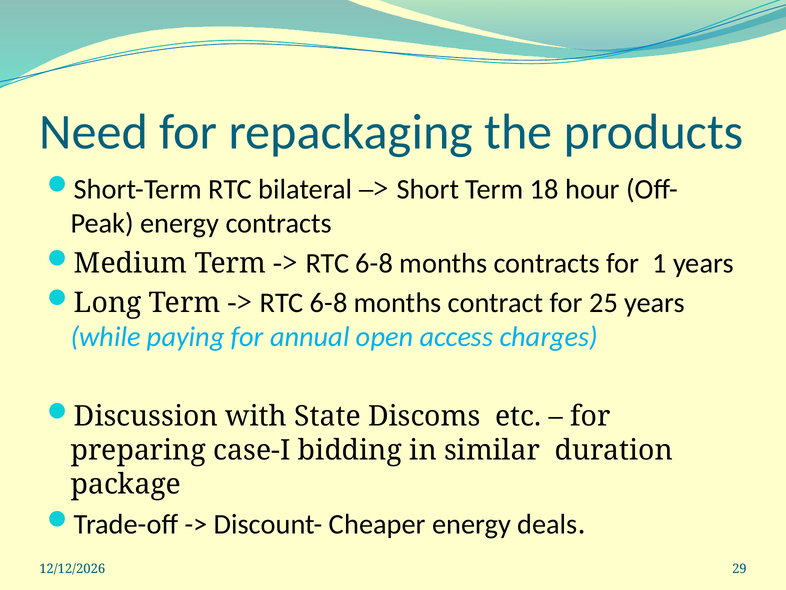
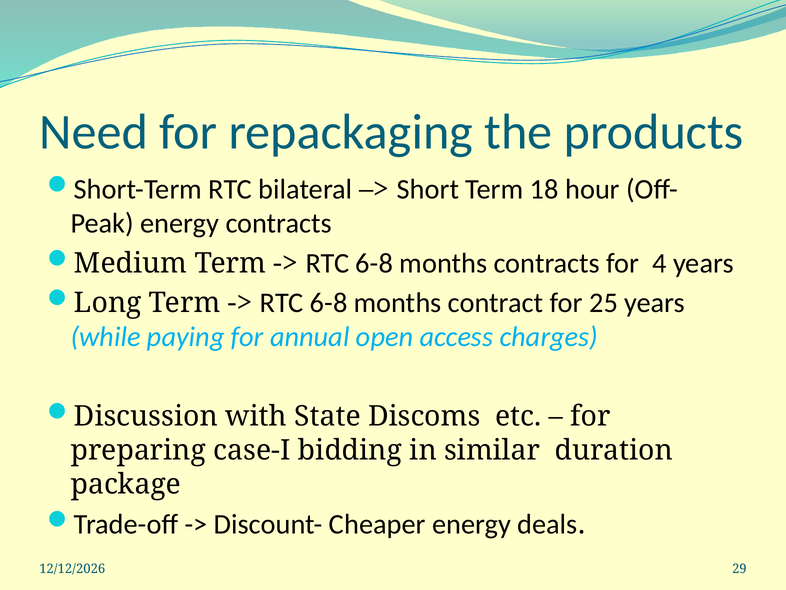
1: 1 -> 4 (659, 263)
